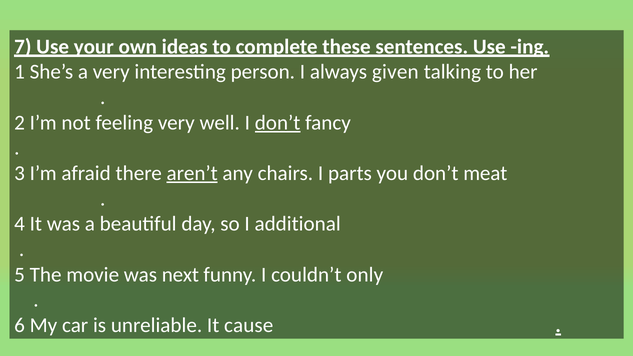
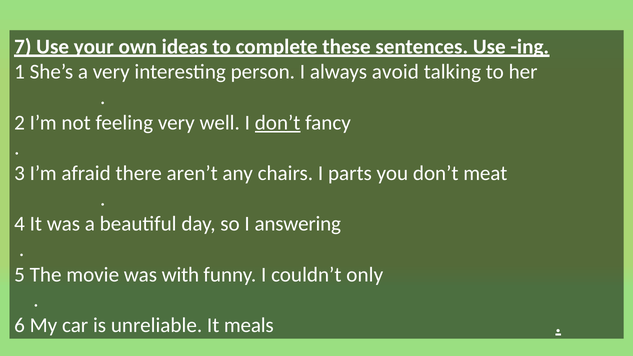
given: given -> avoid (395, 72)
aren’t underline: present -> none (192, 173)
additional: additional -> answering (298, 224)
next: next -> with (180, 275)
cause: cause -> meals (249, 325)
